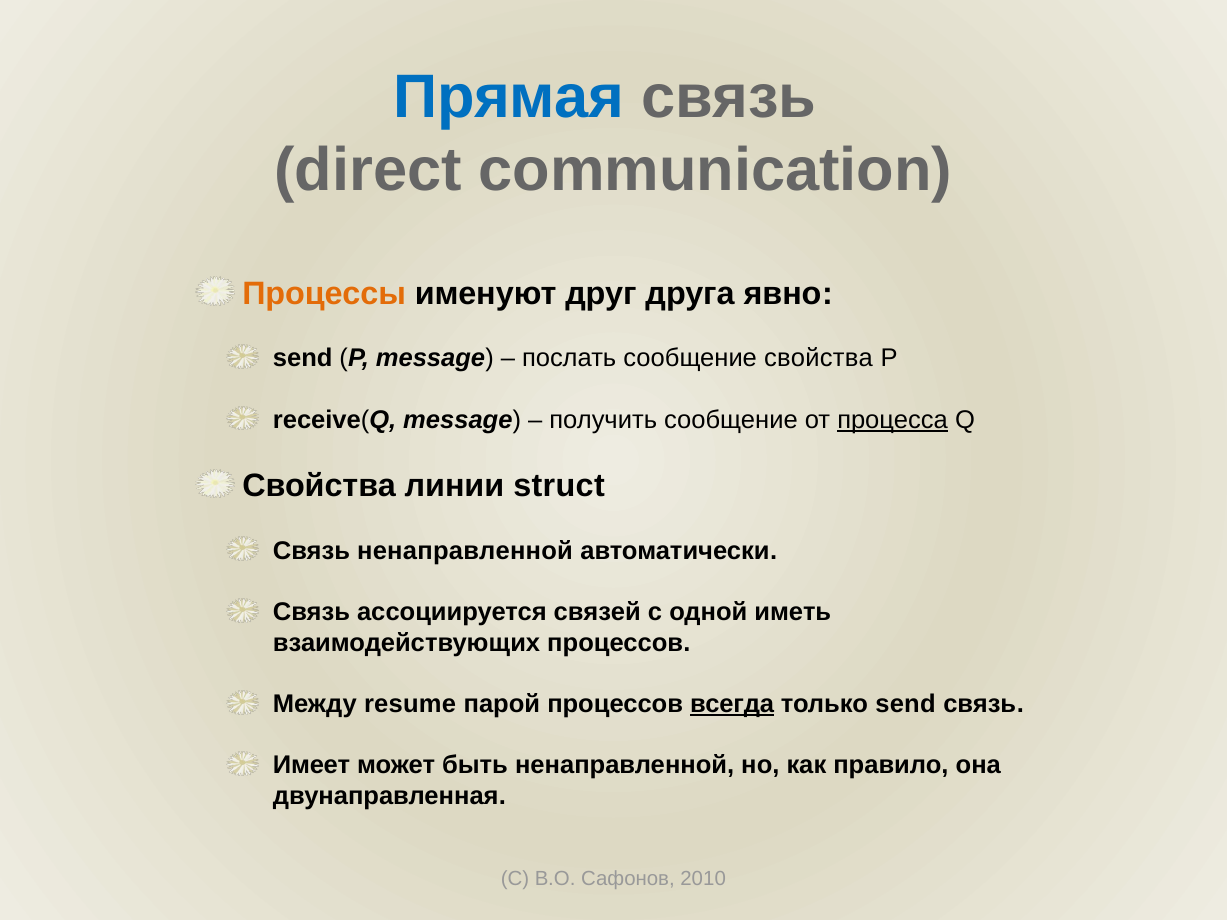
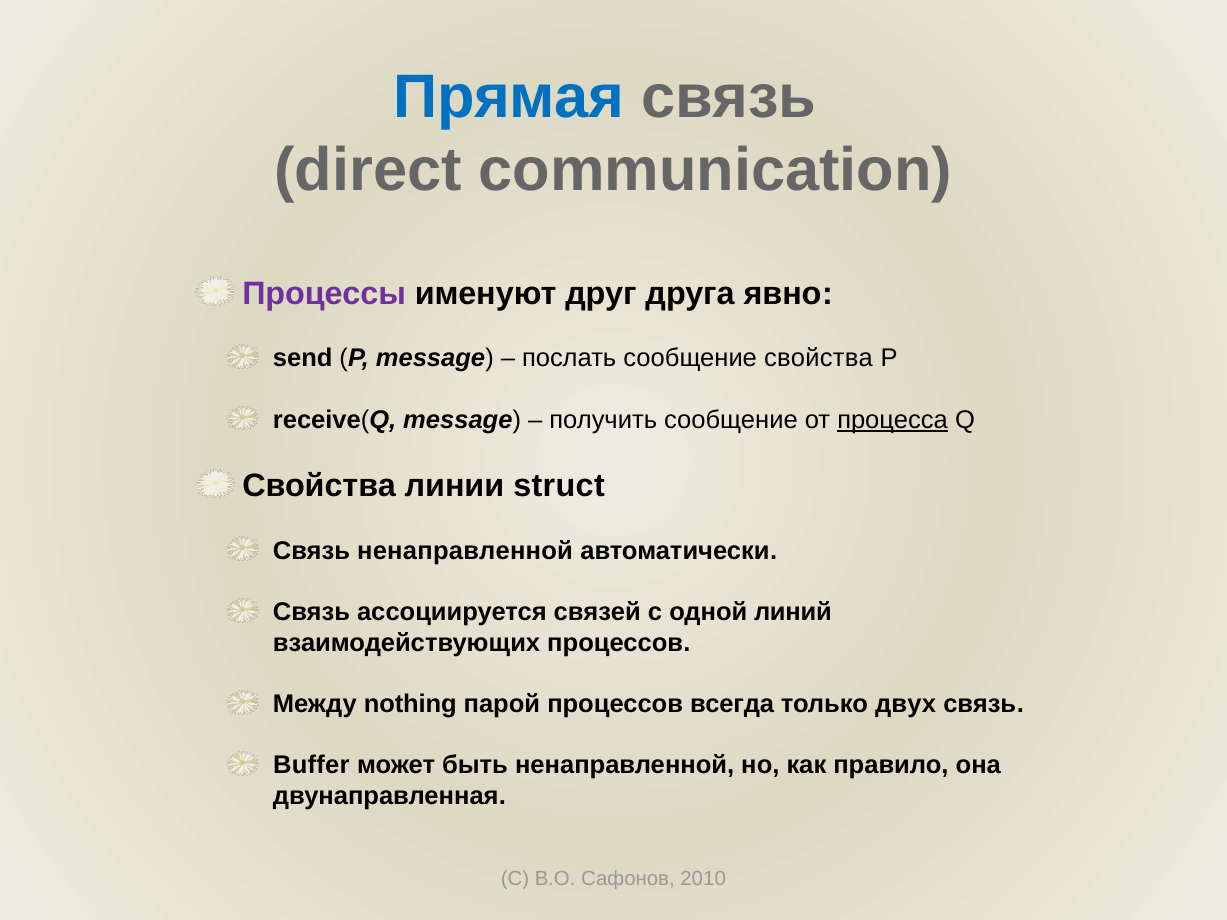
Процессы colour: orange -> purple (324, 294)
иметь: иметь -> линий (793, 612)
resume: resume -> nothing (410, 704)
всегда underline: present -> none (732, 704)
только send: send -> двух (905, 704)
Имеет: Имеет -> Buffer (311, 766)
